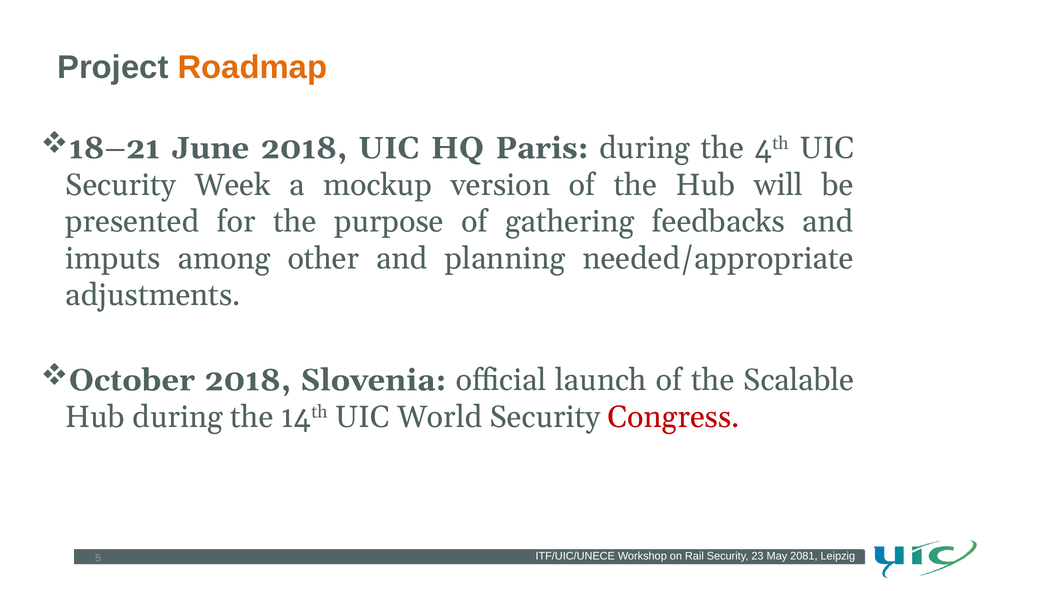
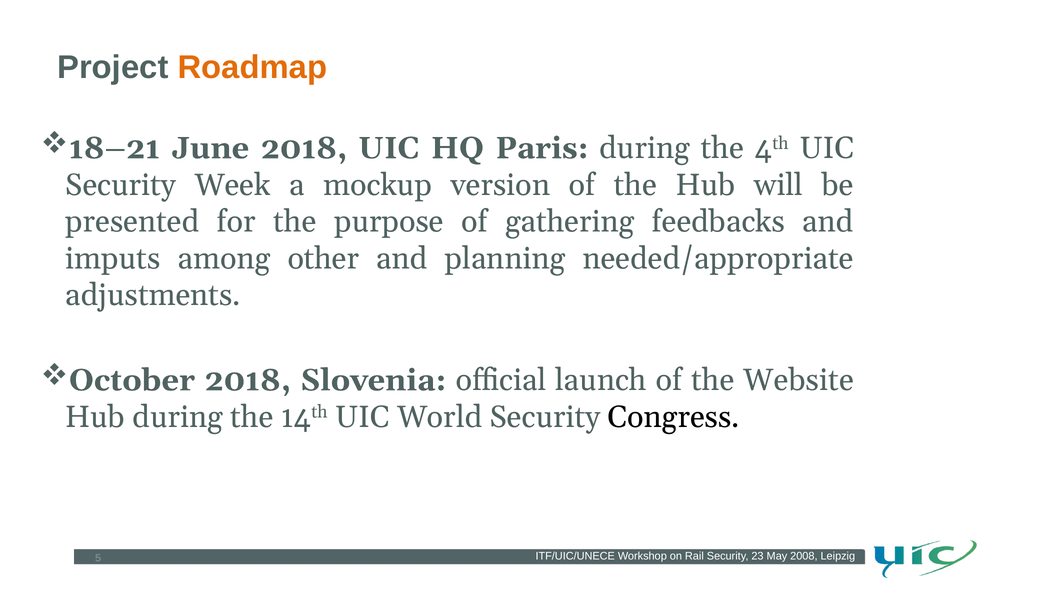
Scalable: Scalable -> Website (799, 380)
Congress colour: red -> black (674, 417)
2081: 2081 -> 2008 (804, 556)
